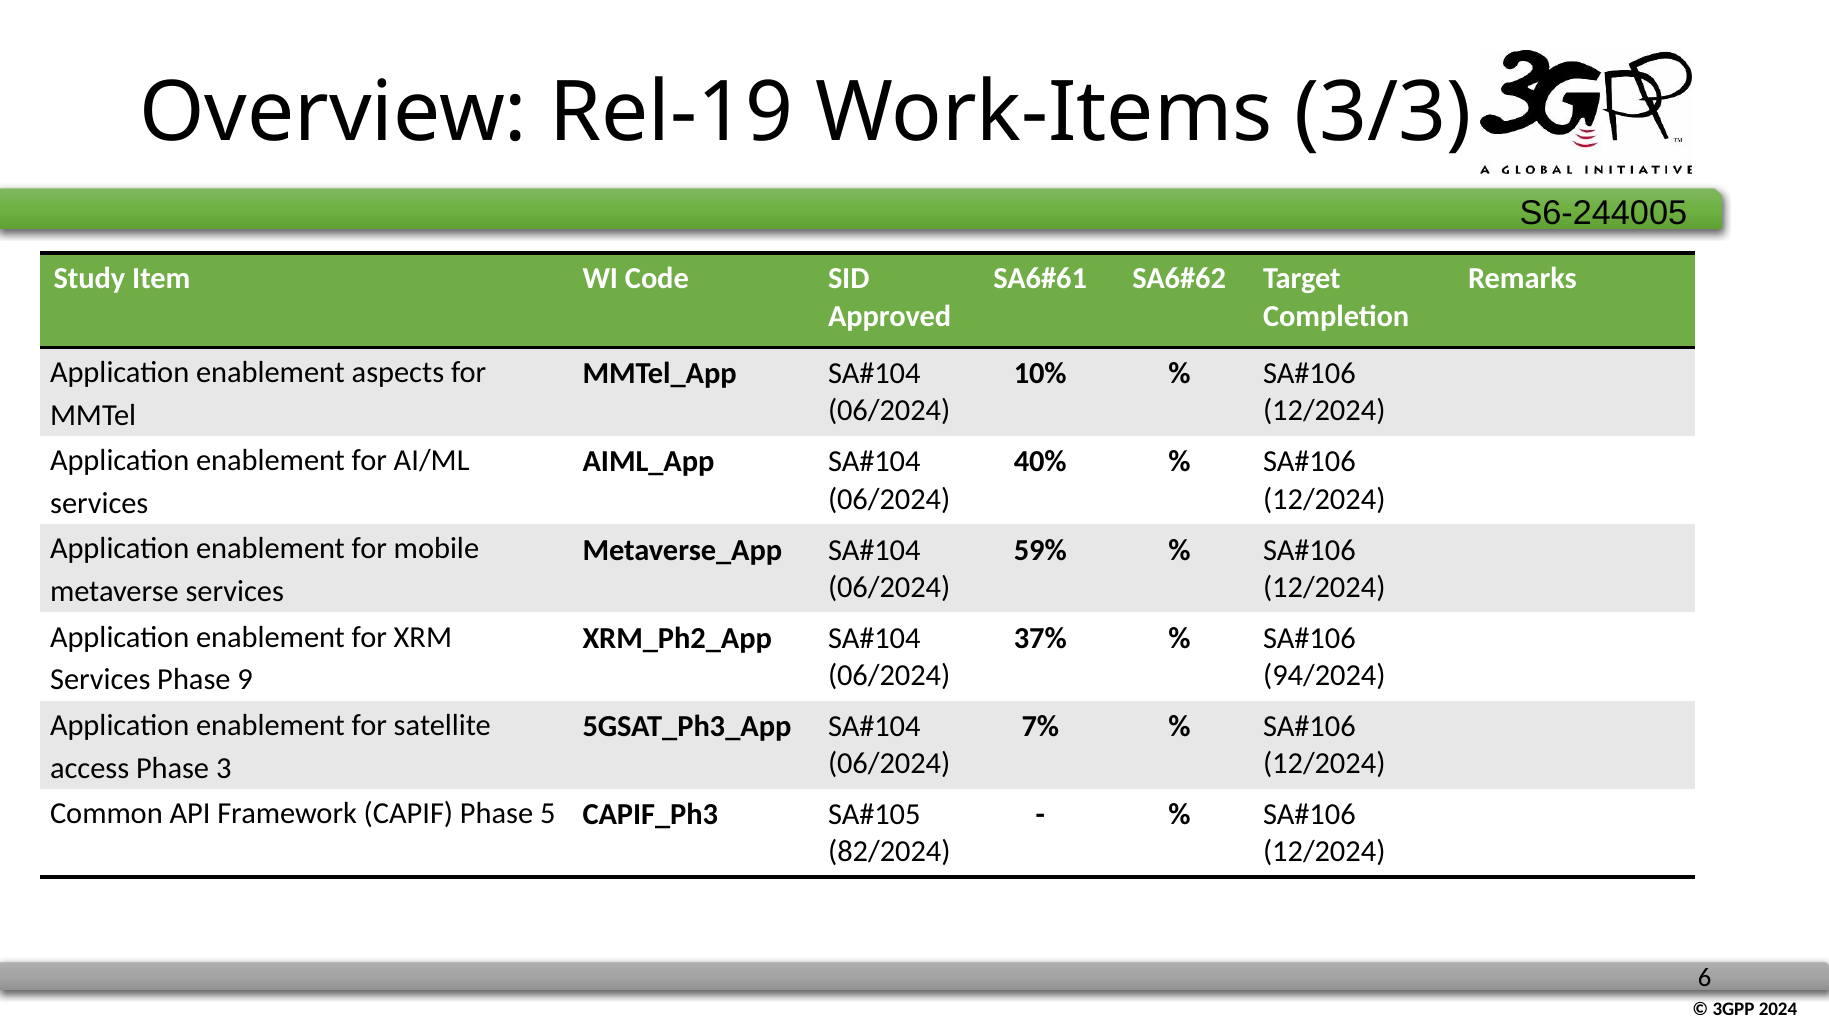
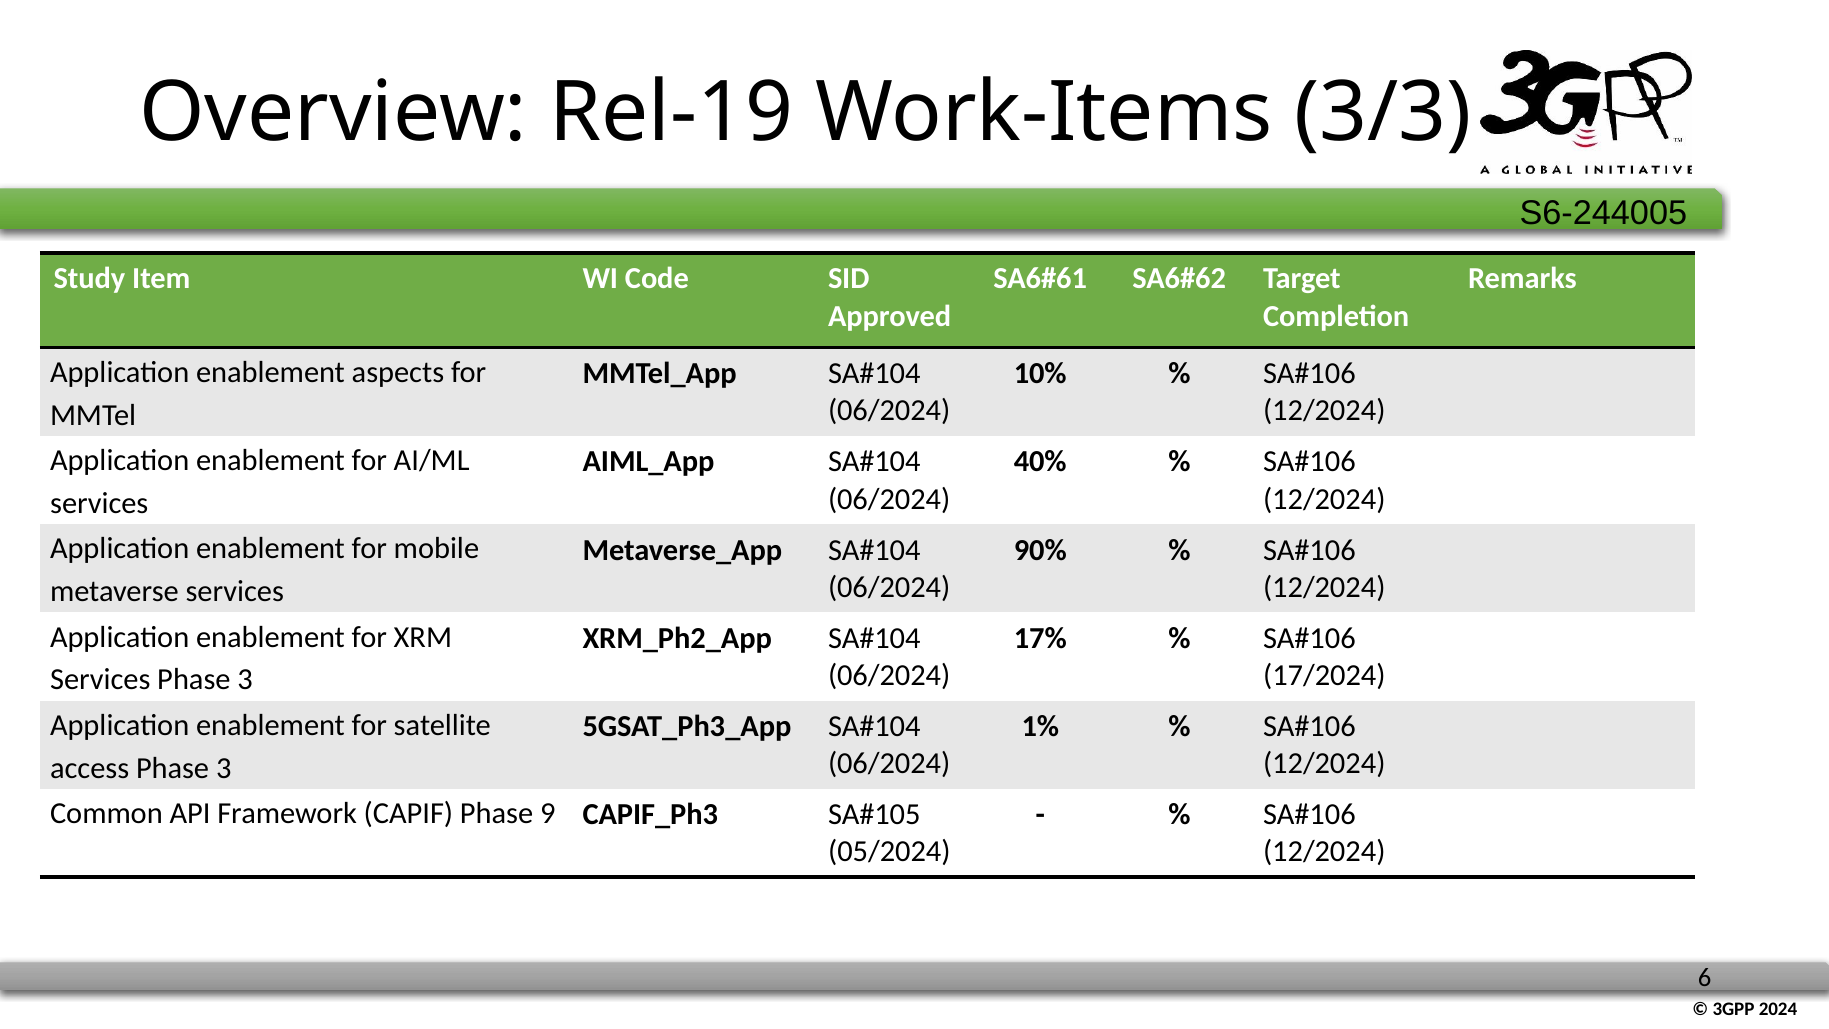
59%: 59% -> 90% (1040, 550)
37%: 37% -> 17% (1040, 638)
94/2024: 94/2024 -> 17/2024 (1324, 675)
Services Phase 9: 9 -> 3 (245, 680)
7%: 7% -> 1% (1040, 726)
5: 5 -> 9 (548, 813)
82/2024: 82/2024 -> 05/2024 (889, 852)
